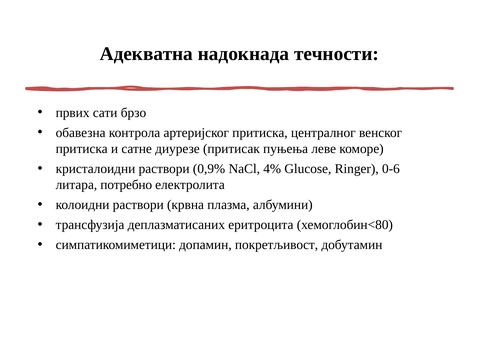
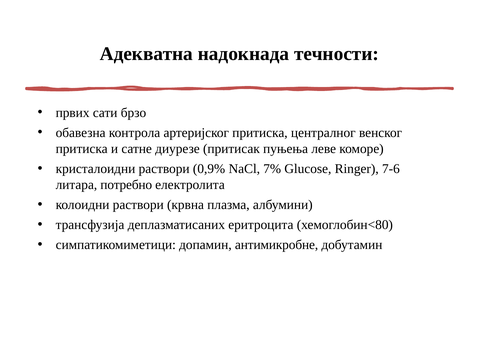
4%: 4% -> 7% (272, 168)
0-6: 0-6 -> 7-6 (391, 168)
покретљивост: покретљивост -> антимикробне (277, 244)
